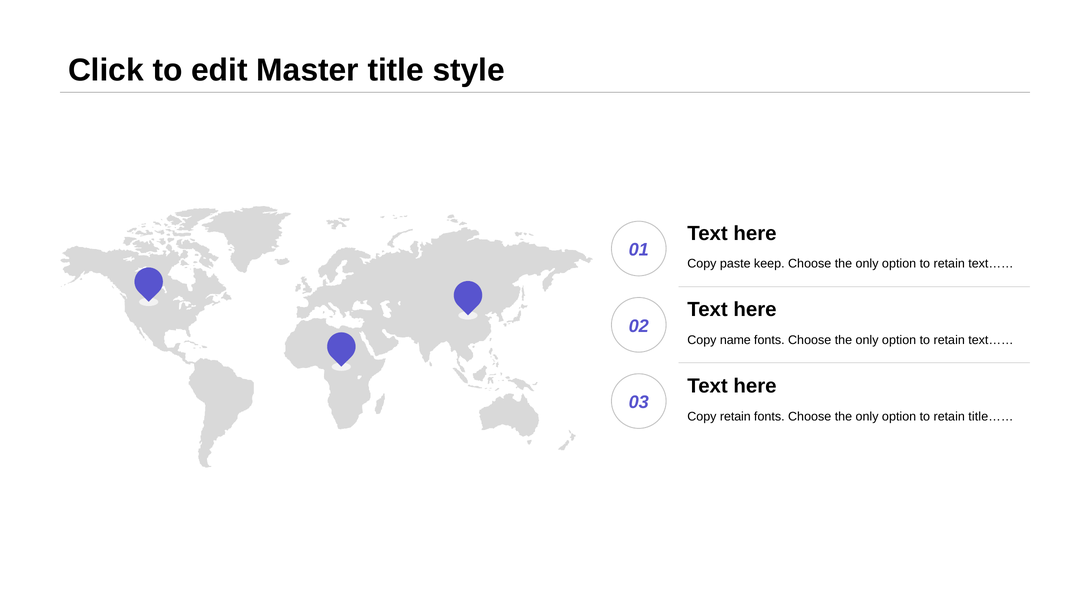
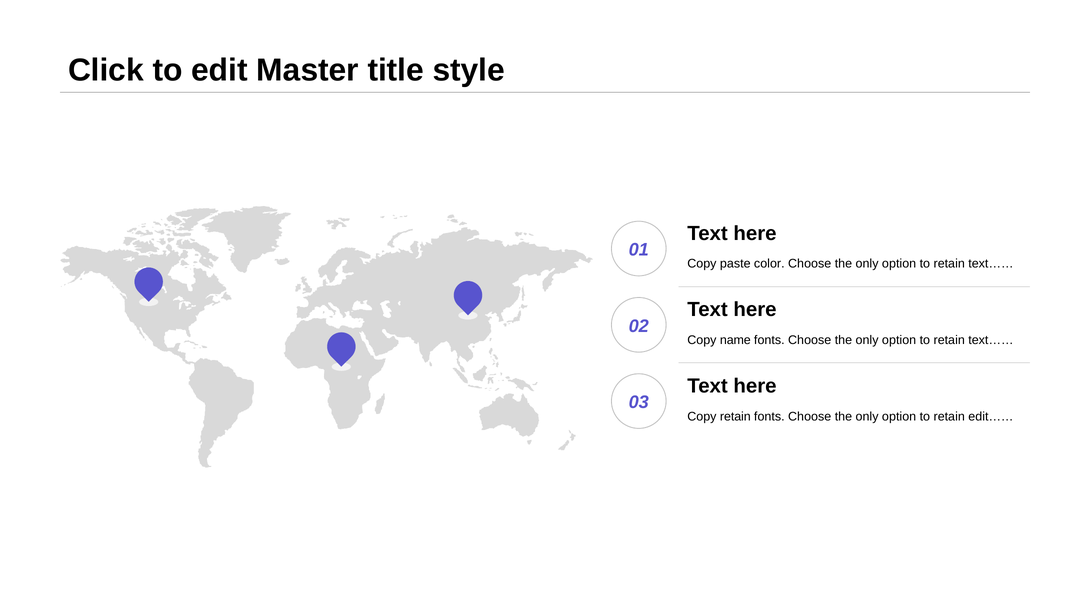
keep: keep -> color (769, 264)
title……: title…… -> edit…… (991, 416)
